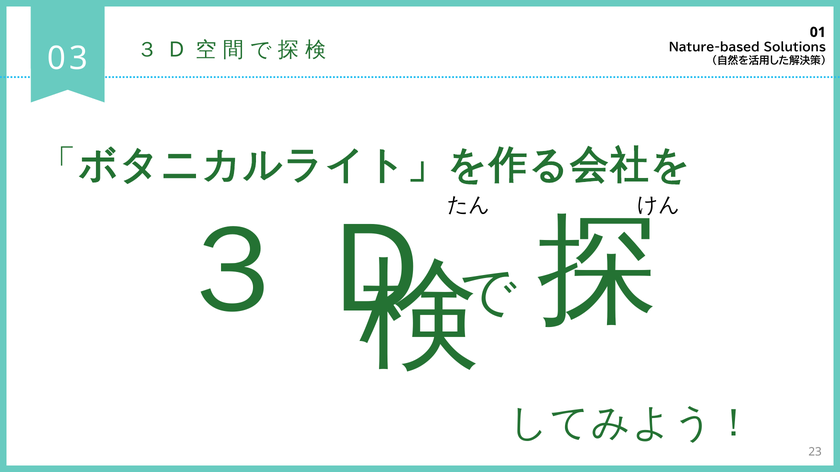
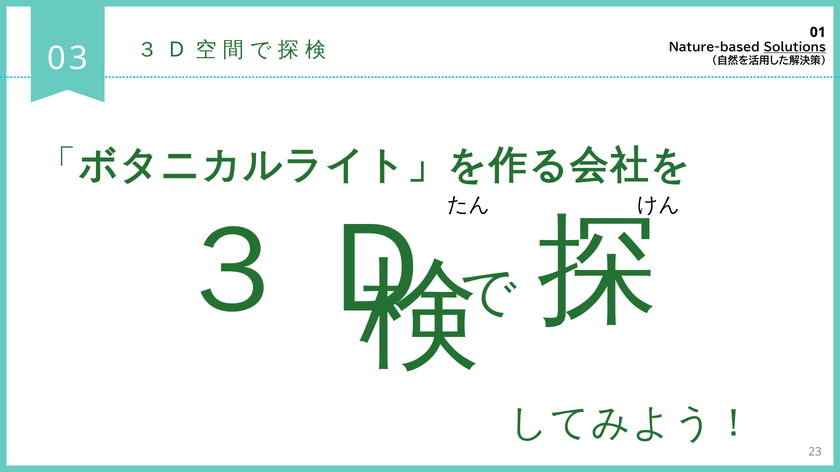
Solutions underline: none -> present (795, 48)
